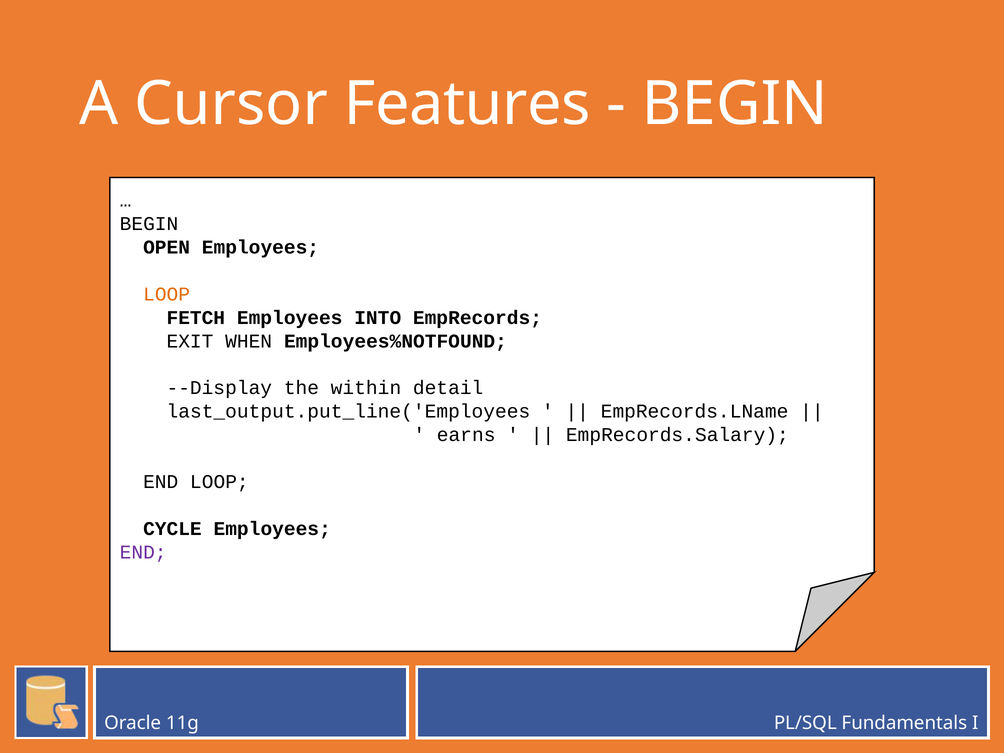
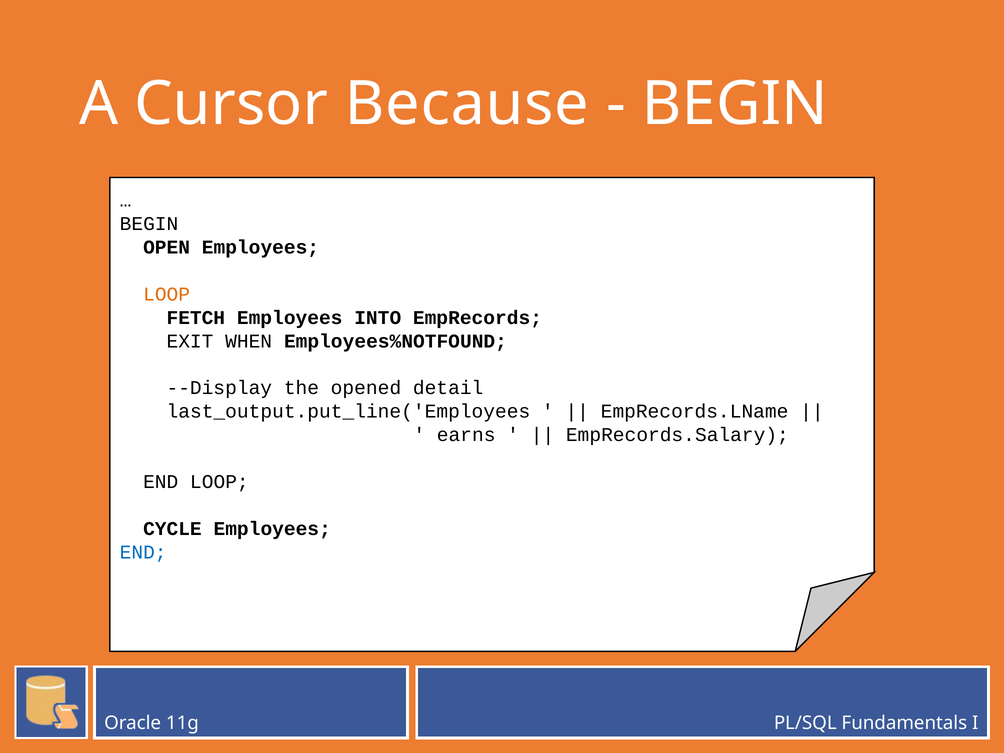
Features: Features -> Because (467, 104)
within: within -> opened (366, 388)
END colour: purple -> blue (143, 552)
